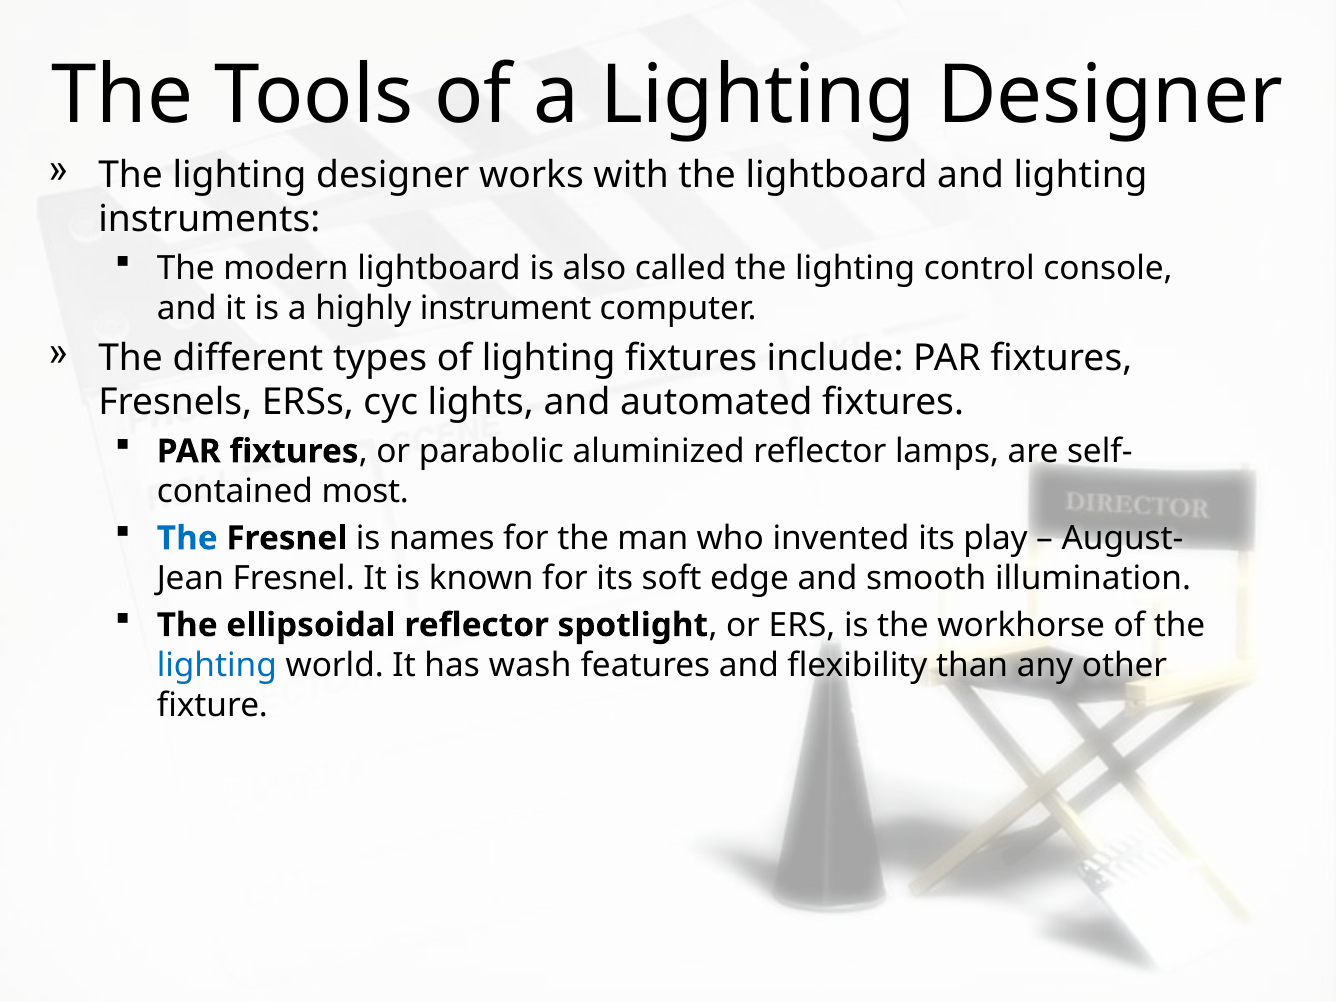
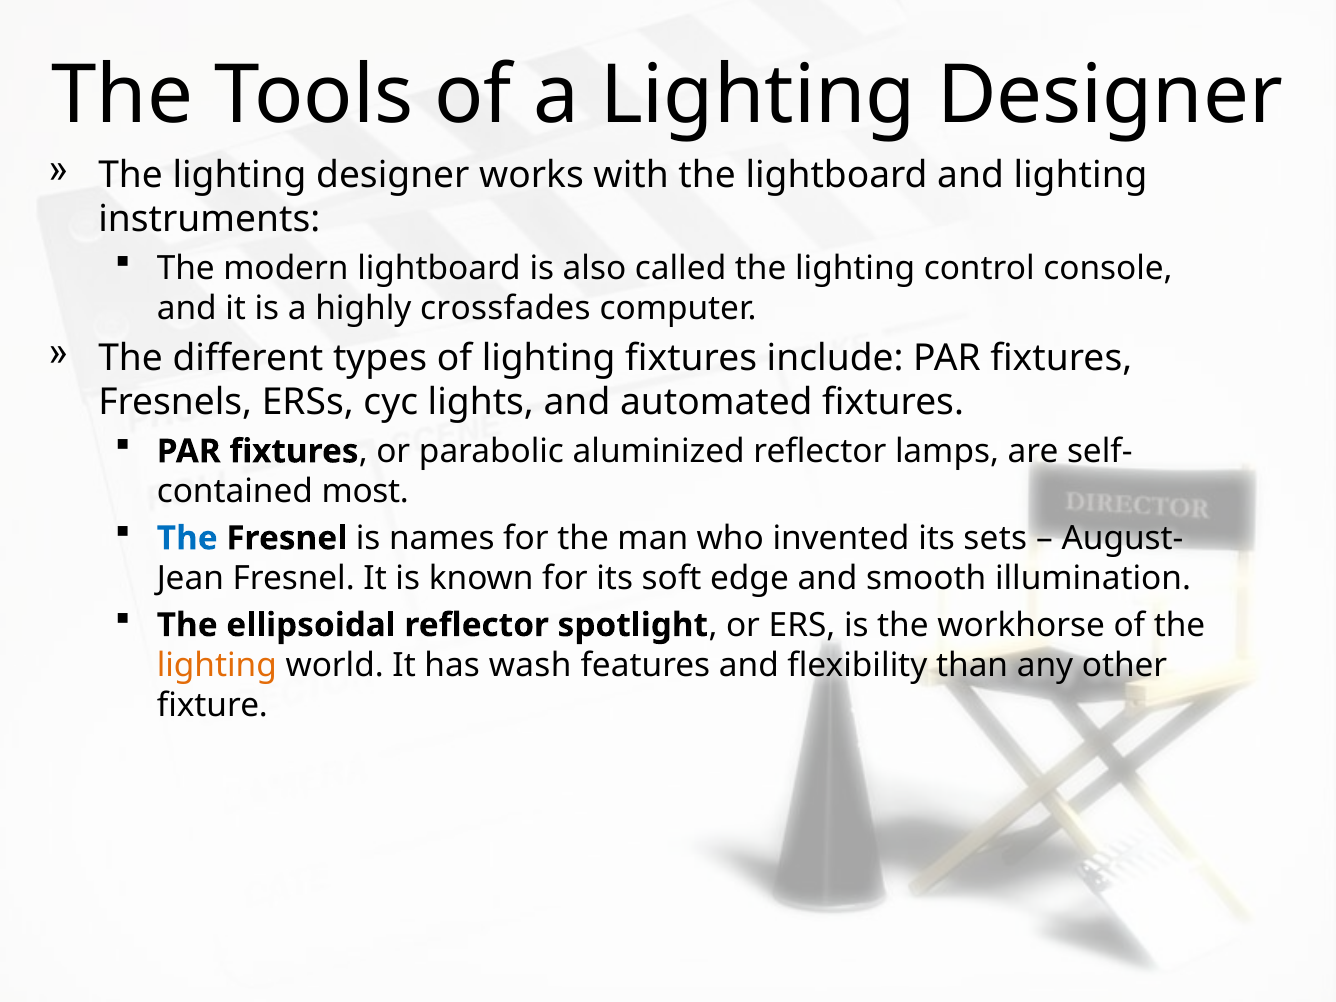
instrument: instrument -> crossfades (505, 308)
play: play -> sets (995, 538)
lighting colour: blue -> orange (217, 665)
